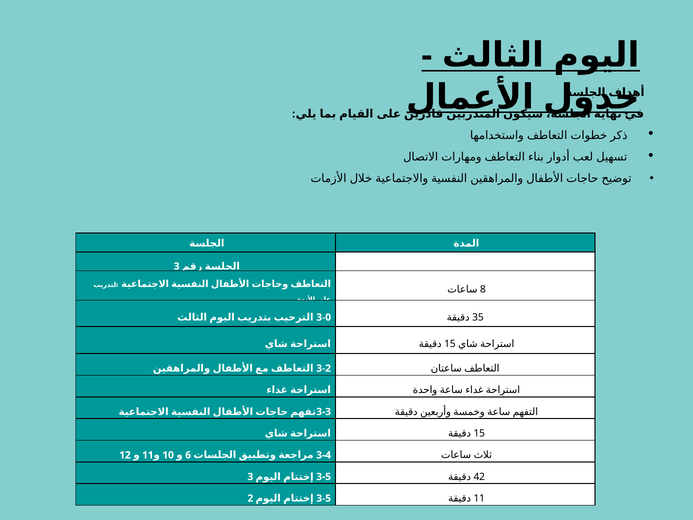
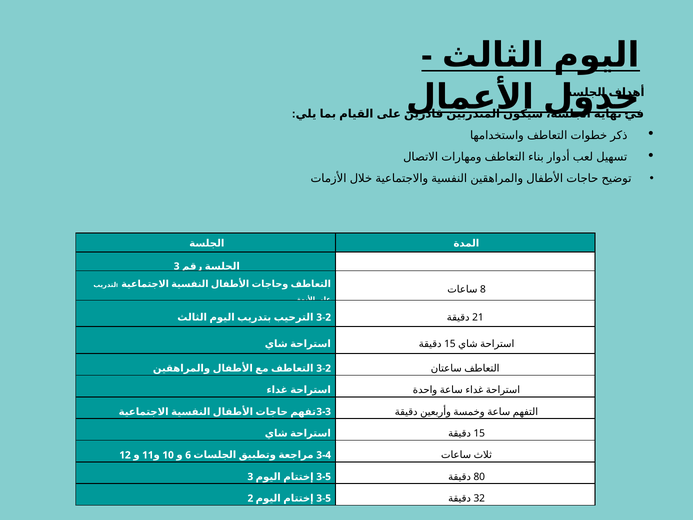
35: 35 -> 21 (478, 317)
3-0: 3-0 -> 3-2 (324, 317)
42: 42 -> 80 (479, 477)
2 11: 11 -> 32 (479, 498)
